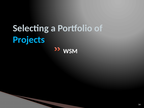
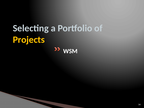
Projects colour: light blue -> yellow (29, 40)
